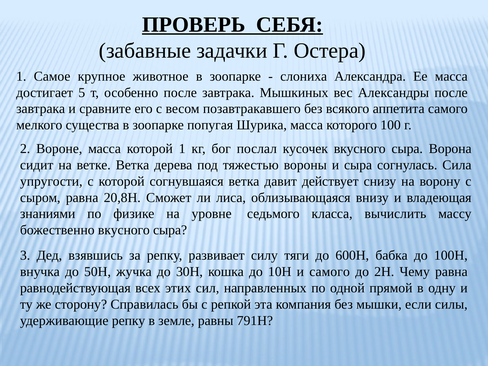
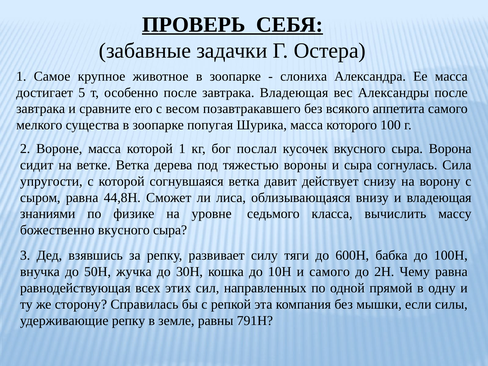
завтрака Мышкиных: Мышкиных -> Владеющая (294, 93)
20,8Н: 20,8Н -> 44,8Н (122, 198)
